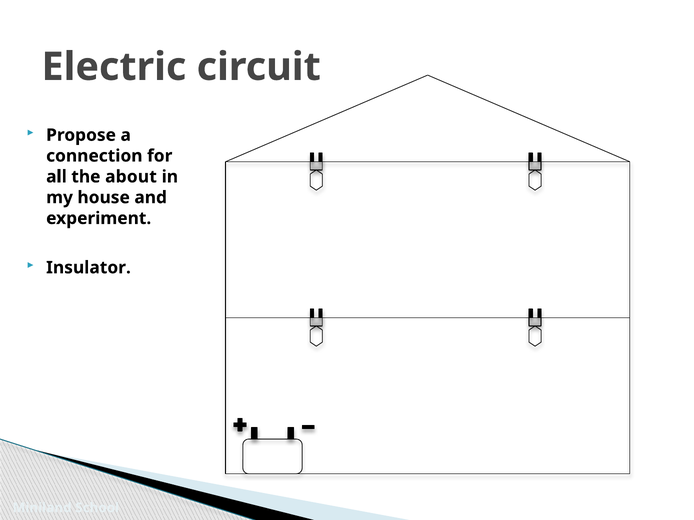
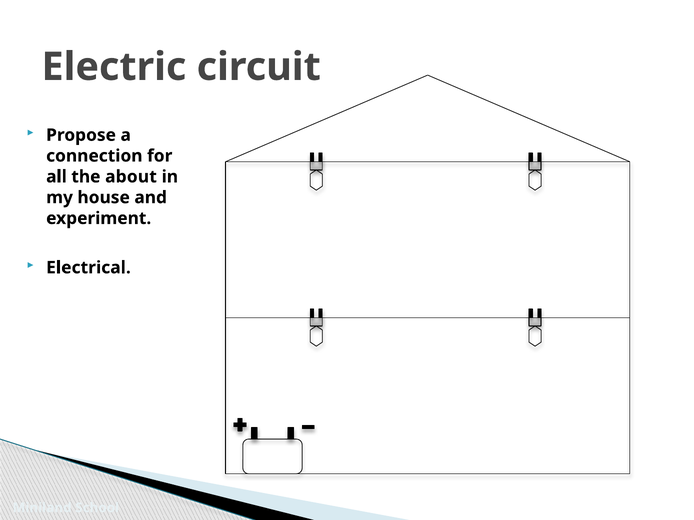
Insulator: Insulator -> Electrical (88, 268)
